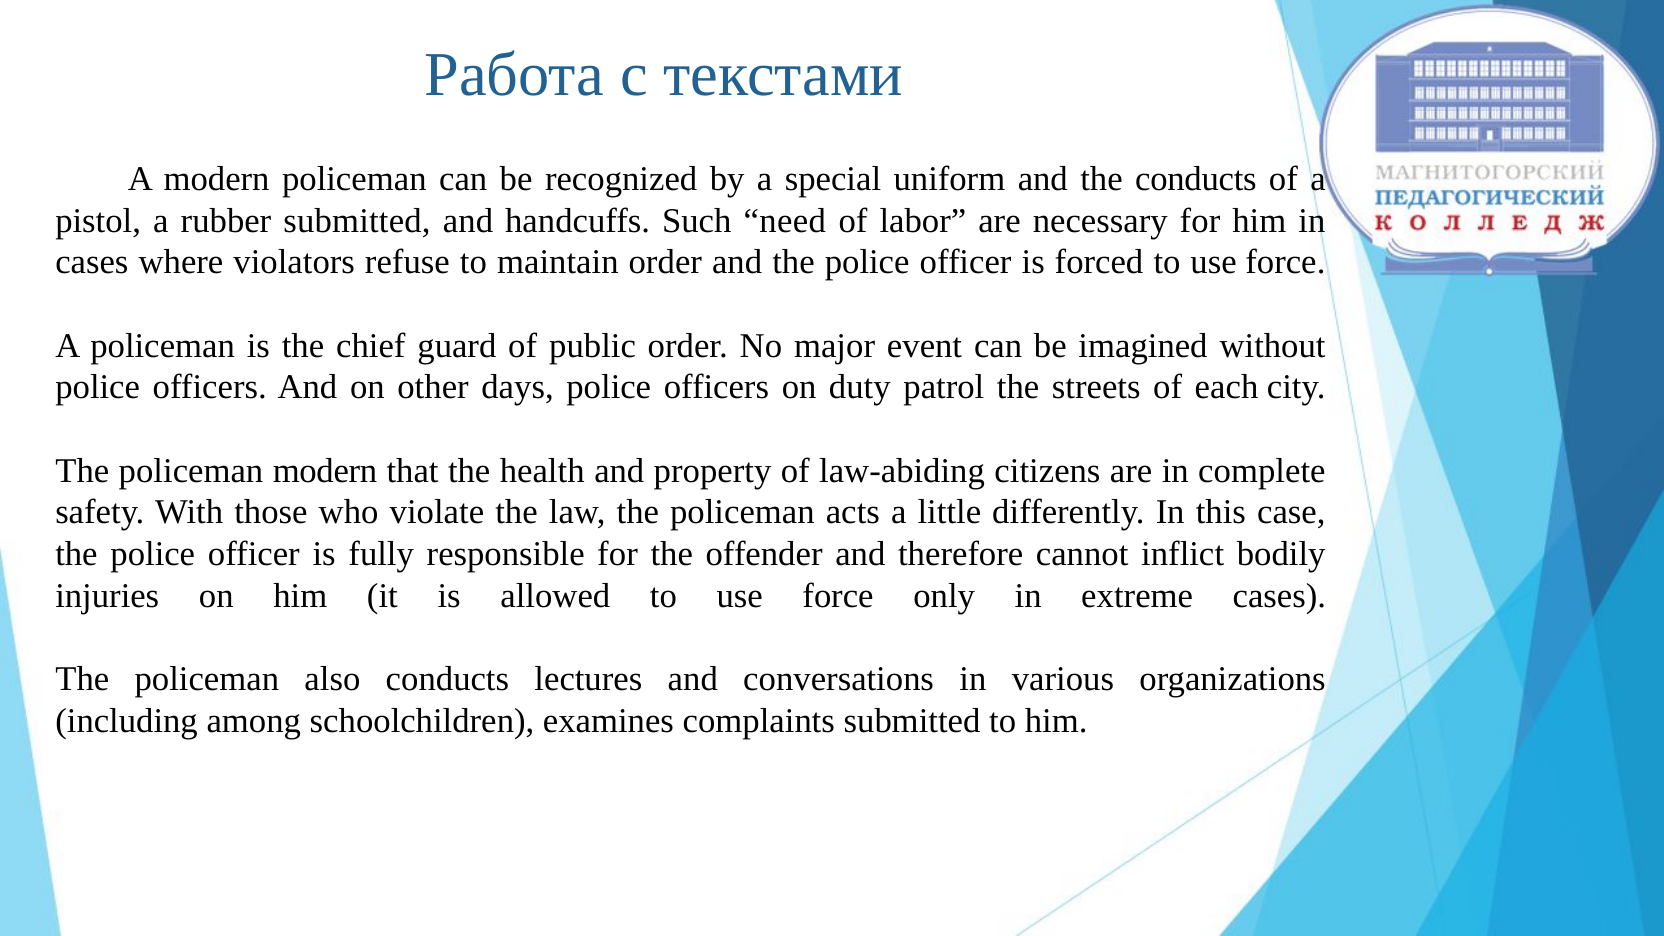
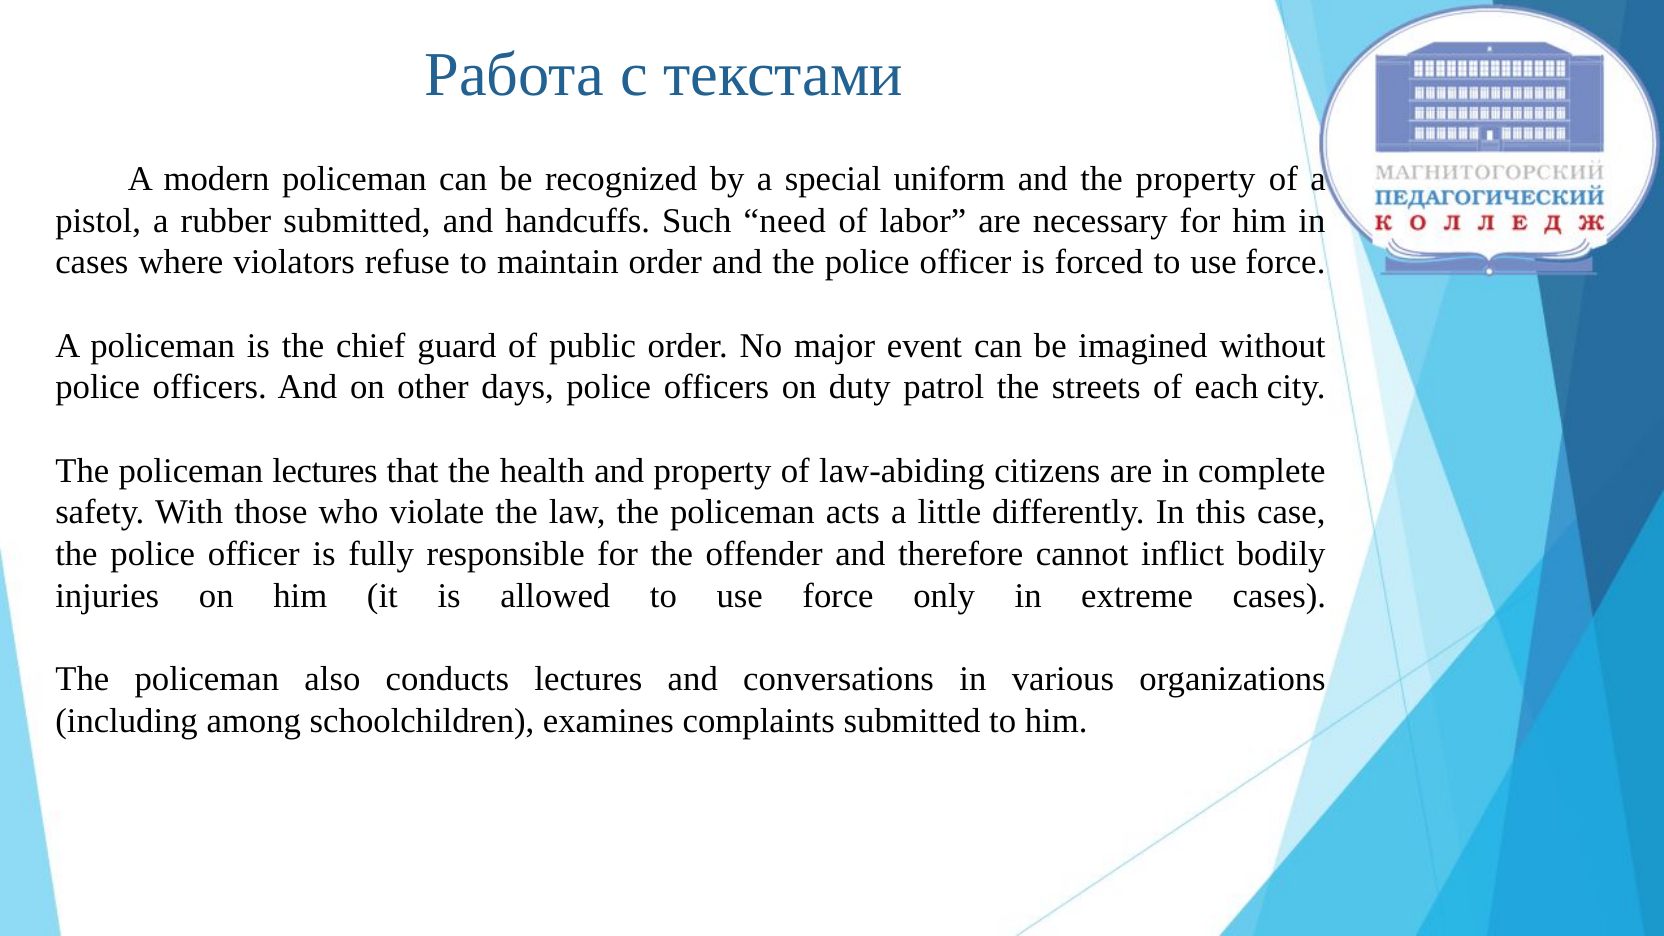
the conducts: conducts -> property (1196, 179)
policeman modern: modern -> lectures (325, 471)
